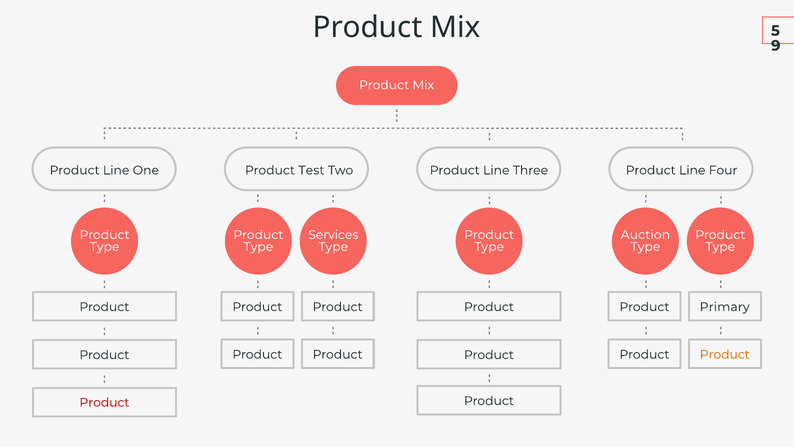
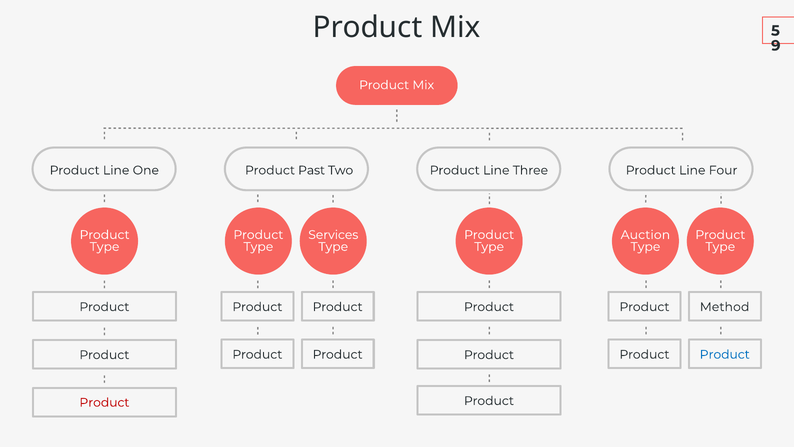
Test: Test -> Past (312, 170)
Primary: Primary -> Method (725, 307)
Product colour: orange -> blue (725, 354)
